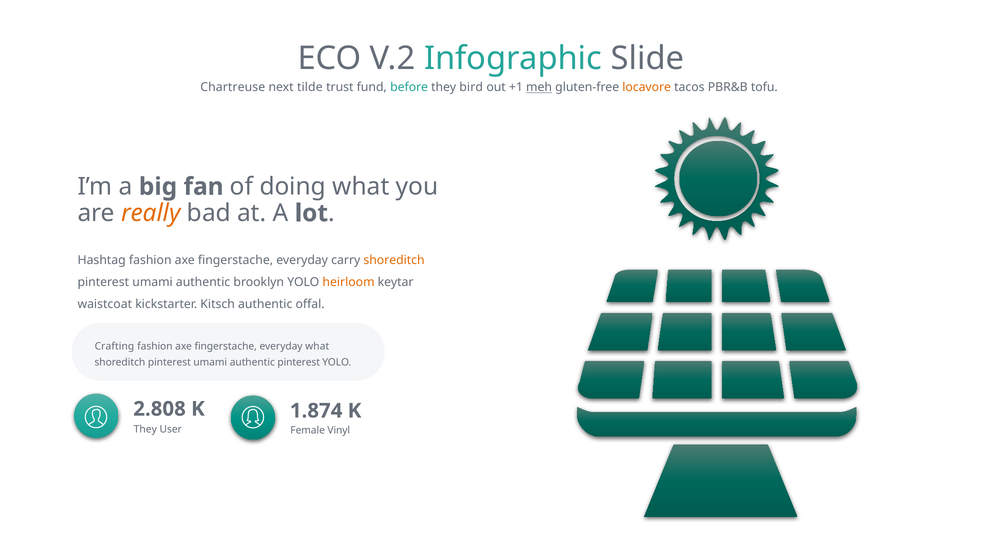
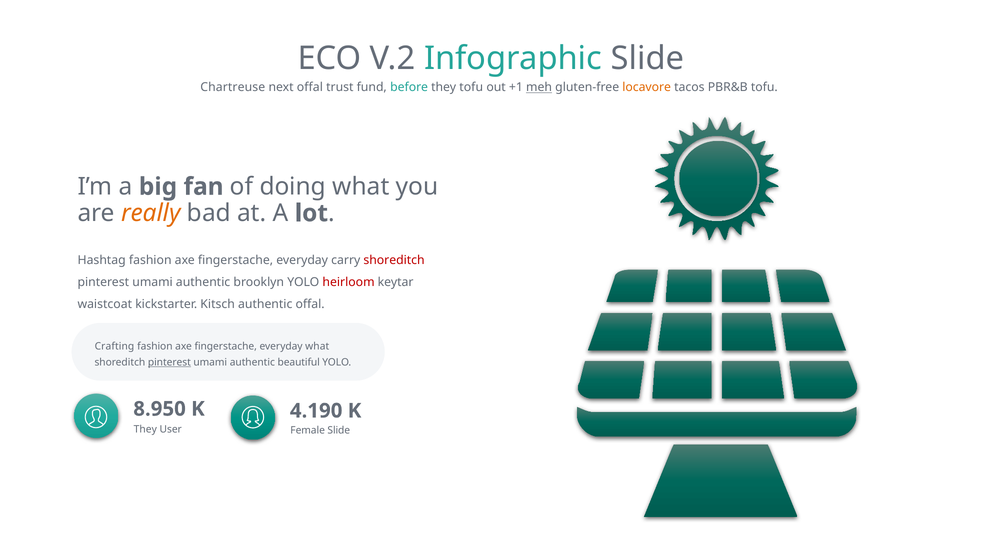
next tilde: tilde -> offal (310, 87)
they bird: bird -> tofu (471, 87)
shoreditch colour: orange -> red (394, 260)
heirloom colour: orange -> red (349, 282)
pinterest underline: none -> present (169, 362)
authentic pinterest: pinterest -> beautiful (299, 362)
2.808: 2.808 -> 8.950 (160, 409)
1.874: 1.874 -> 4.190 (316, 411)
Female Vinyl: Vinyl -> Slide (339, 430)
